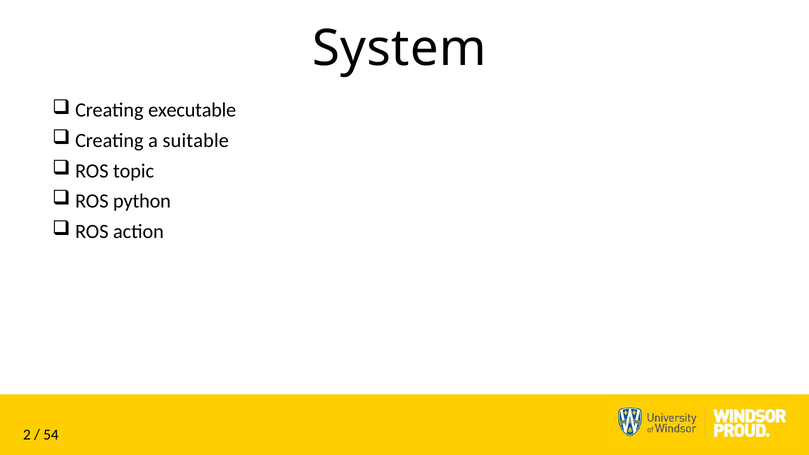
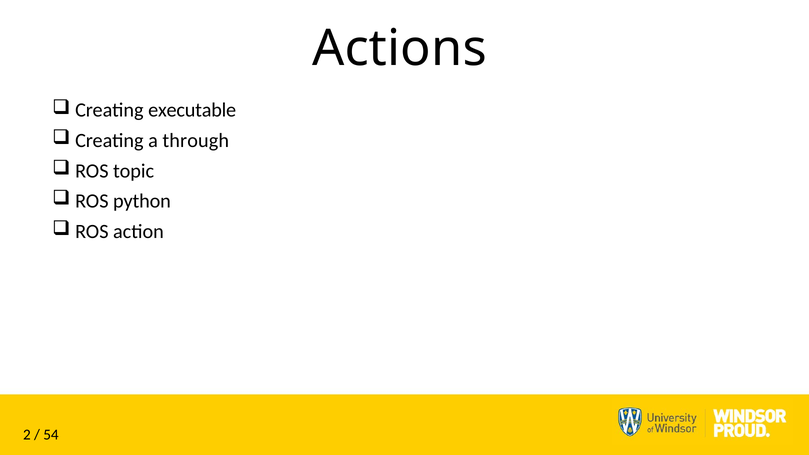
System: System -> Actions (399, 48)
suitable: suitable -> through (196, 141)
